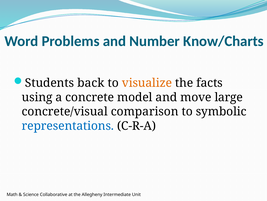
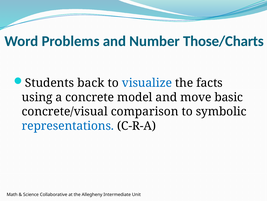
Know/Charts: Know/Charts -> Those/Charts (223, 41)
visualize colour: orange -> blue (147, 83)
large: large -> basic (229, 97)
